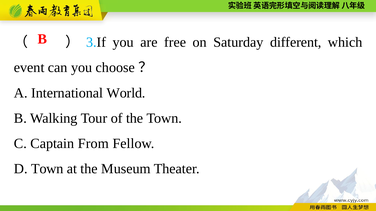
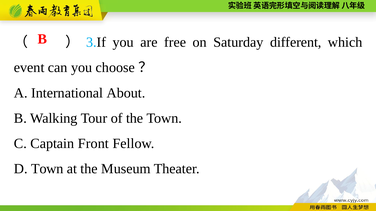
World: World -> About (126, 93)
From: From -> Front (93, 144)
